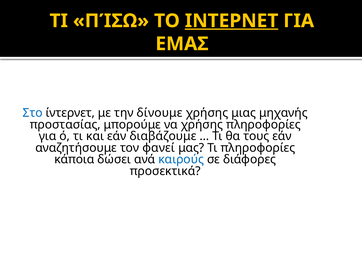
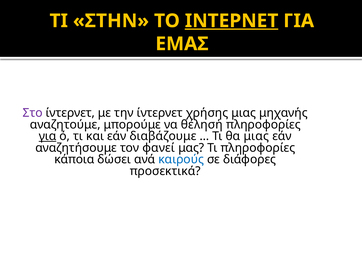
ΠΊΣΩ: ΠΊΣΩ -> ΣΤΗΝ (111, 21)
Στο colour: blue -> purple (33, 113)
την δίνουμε: δίνουμε -> ίντερνετ (160, 113)
προστασίας: προστασίας -> αναζητούμε (65, 124)
να χρήσης: χρήσης -> θέλησή (202, 124)
για underline: none -> present (48, 136)
θα τους: τους -> μιας (256, 136)
